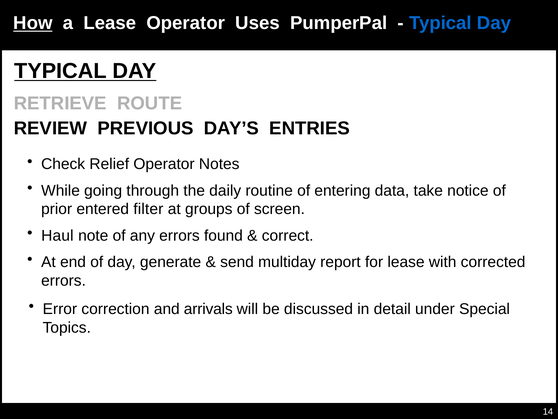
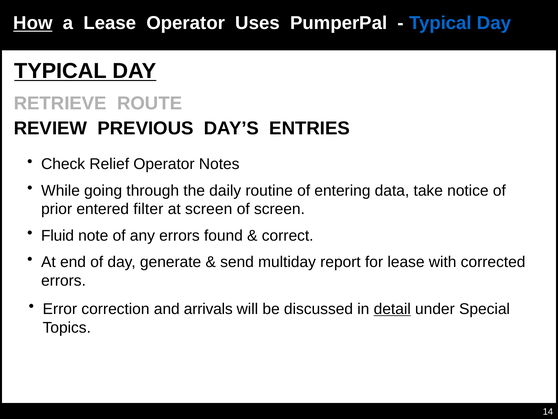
at groups: groups -> screen (209, 209)
Haul: Haul -> Fluid (58, 235)
detail underline: none -> present (392, 309)
